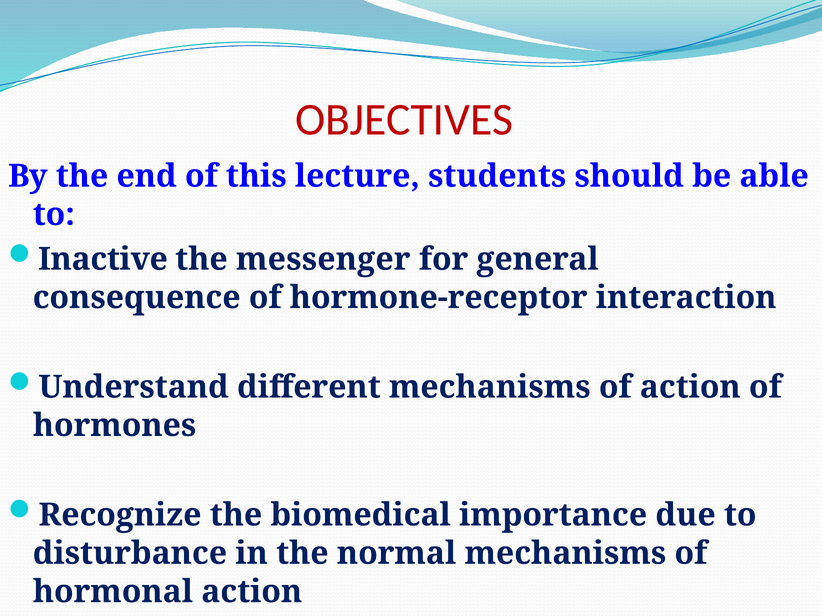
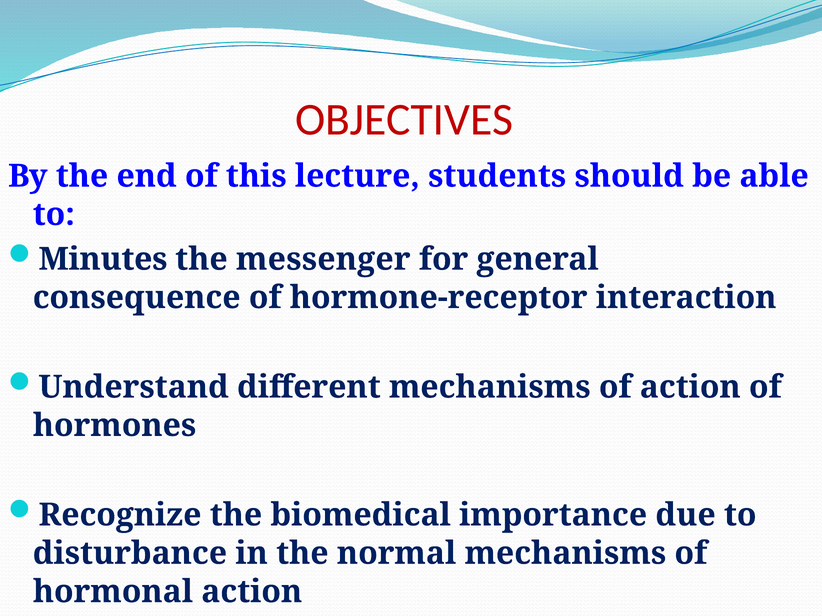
Inactive: Inactive -> Minutes (103, 259)
